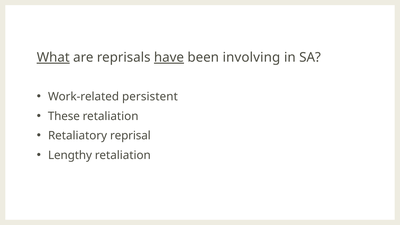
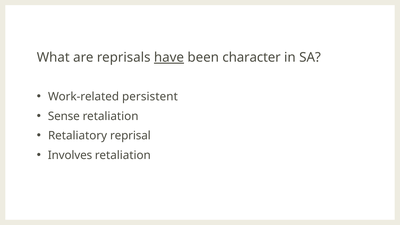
What underline: present -> none (53, 57)
involving: involving -> character (252, 57)
These: These -> Sense (64, 116)
Lengthy: Lengthy -> Involves (70, 155)
